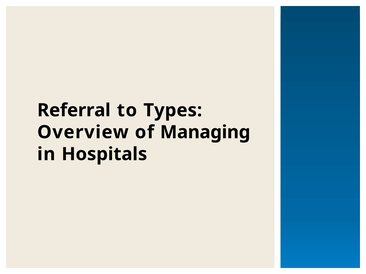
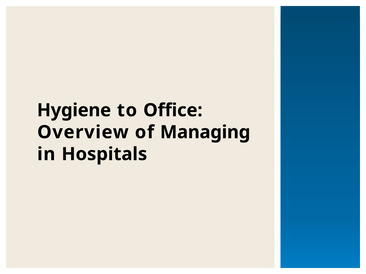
Referral: Referral -> Hygiene (74, 110)
Types: Types -> Office (173, 110)
